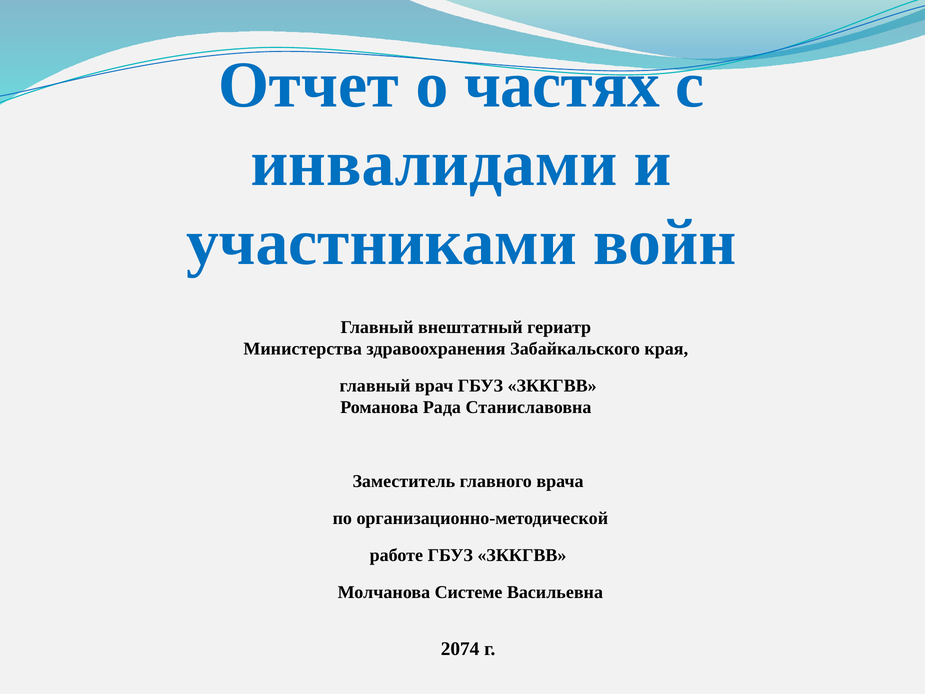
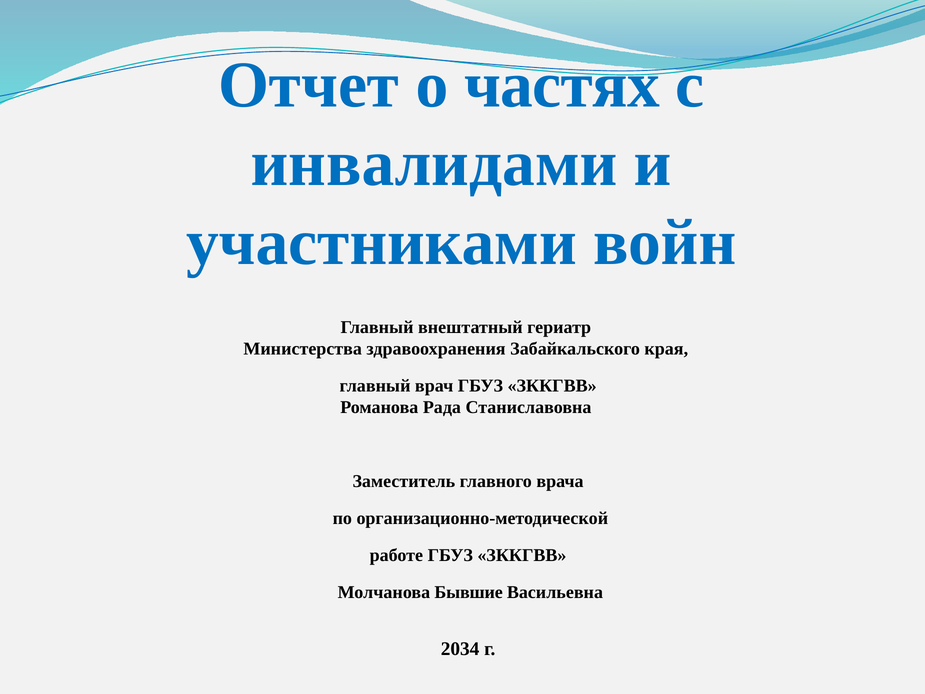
Системе: Системе -> Бывшие (469, 592)
2074: 2074 -> 2034 (460, 649)
